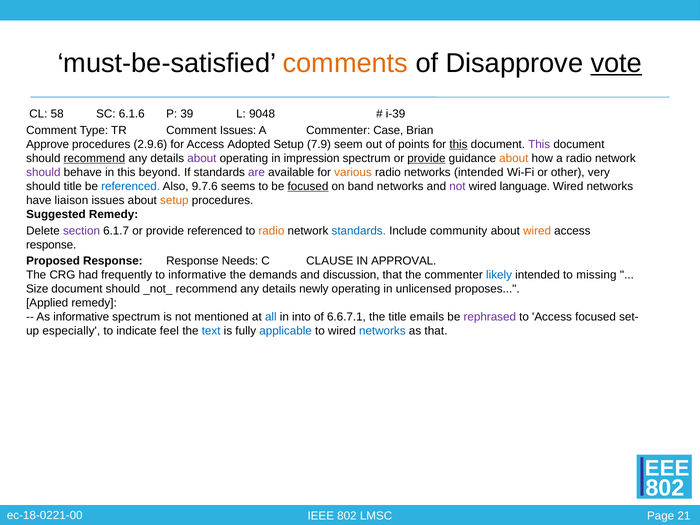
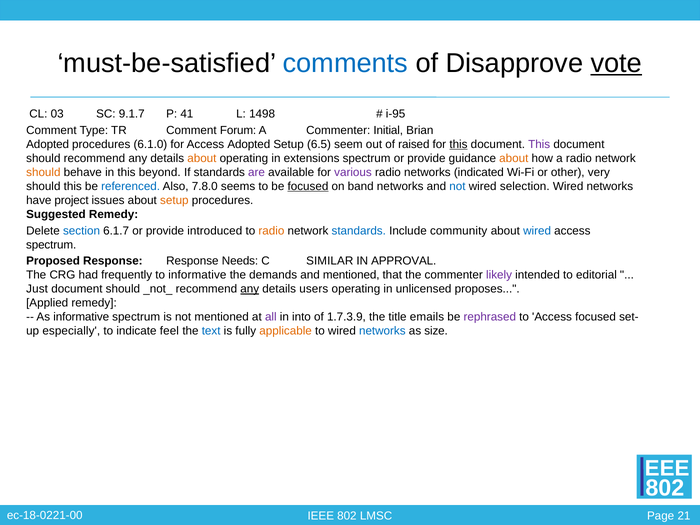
comments colour: orange -> blue (345, 63)
58: 58 -> 03 (57, 114)
6.1.6: 6.1.6 -> 9.1.7 (132, 114)
39: 39 -> 41 (187, 114)
9048: 9048 -> 1498 (262, 114)
i-39: i-39 -> i-95 (396, 114)
Comment Issues: Issues -> Forum (238, 130)
Case: Case -> Initial (388, 130)
Approve: Approve -> Adopted (48, 144)
2.9.6: 2.9.6 -> 6.1.0 (150, 144)
7.9: 7.9 -> 6.5 (319, 144)
points: points -> raised (414, 144)
recommend underline: present -> none (94, 158)
about colour: purple -> orange (202, 158)
impression: impression -> extensions (312, 158)
provide underline: present -> none (426, 158)
should colour: purple -> orange (43, 172)
various colour: orange -> purple (353, 172)
networks intended: intended -> indicated (479, 172)
should title: title -> this (73, 186)
9.7.6: 9.7.6 -> 7.8.0 (205, 186)
not colour: purple -> blue (457, 186)
language: language -> selection (525, 186)
liaison: liaison -> project (72, 200)
section colour: purple -> blue (81, 231)
provide referenced: referenced -> introduced (215, 231)
wired colour: orange -> blue (537, 231)
response: response -> spectrum (51, 245)
CLAUSE: CLAUSE -> SIMILAR (330, 261)
and discussion: discussion -> mentioned (351, 275)
likely colour: blue -> purple (499, 275)
missing: missing -> editorial (596, 275)
Size: Size -> Just (37, 289)
any underline: none -> present (250, 289)
newly: newly -> users (314, 289)
all colour: blue -> purple (271, 317)
6.6.7.1: 6.6.7.1 -> 1.7.3.9 (346, 317)
applicable colour: blue -> orange (286, 331)
as that: that -> size (436, 331)
